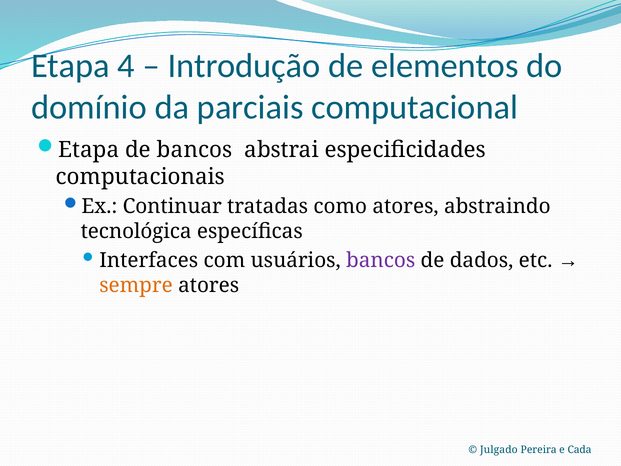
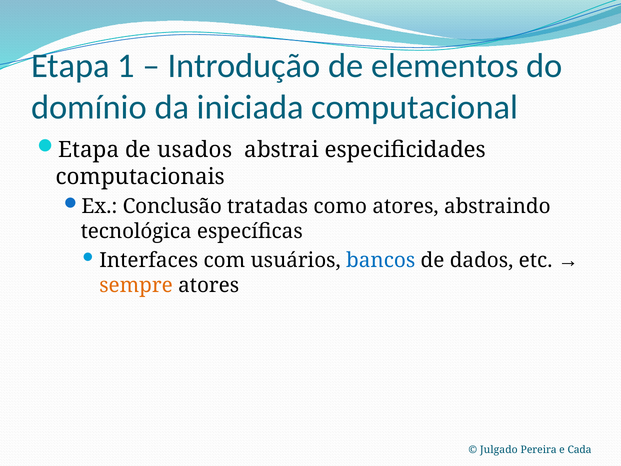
4: 4 -> 1 (126, 66)
parciais: parciais -> iniciada (250, 107)
de bancos: bancos -> usados (195, 150)
Continuar: Continuar -> Conclusão (172, 206)
bancos colour: purple -> blue (381, 260)
